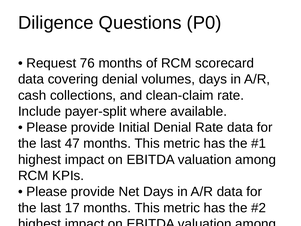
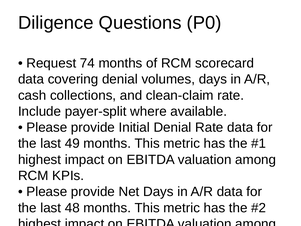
76: 76 -> 74 (87, 63)
47: 47 -> 49 (72, 143)
17: 17 -> 48 (72, 208)
